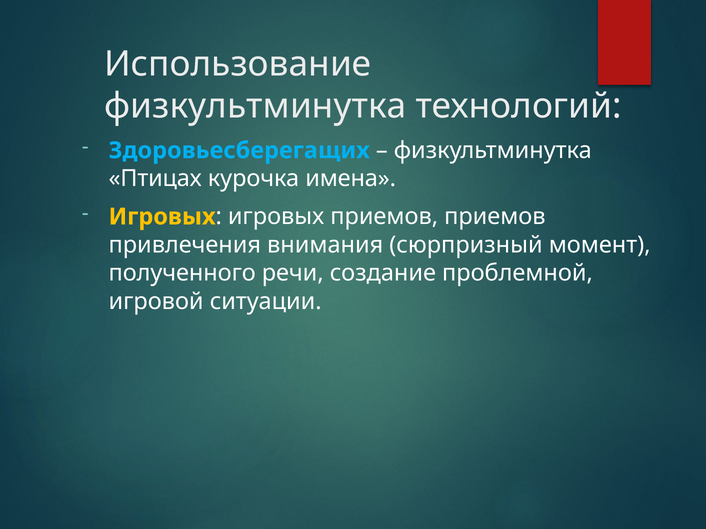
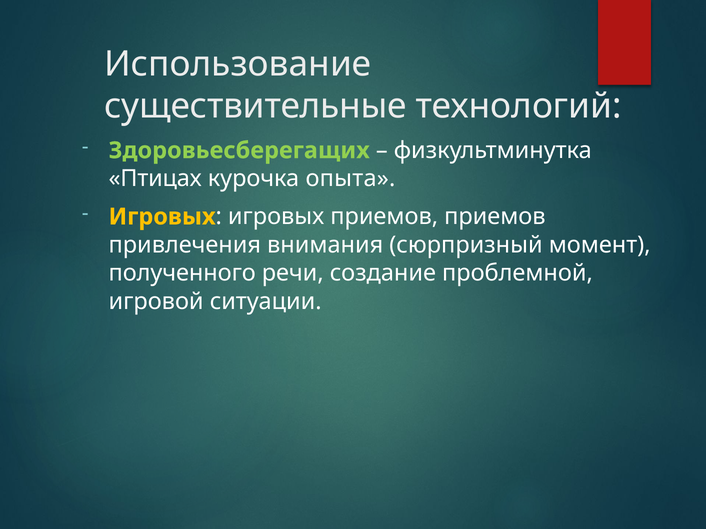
физкультминутка: физкультминутка -> существительные (256, 106)
Здоровьесберегащих colour: light blue -> light green (239, 151)
имена: имена -> опыта (350, 179)
